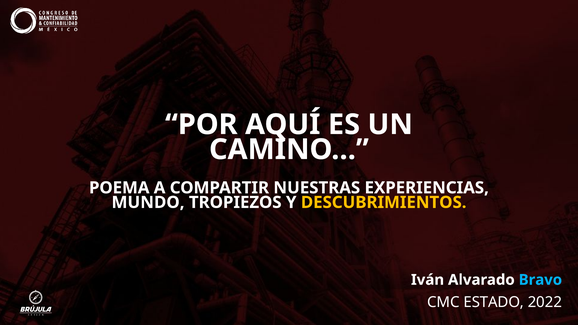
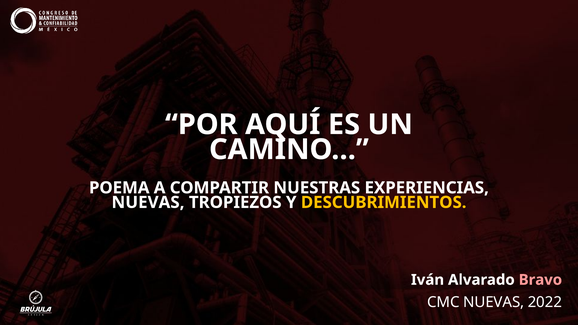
MUNDO: MUNDO -> NUEVAS (148, 202)
Bravo colour: light blue -> pink (540, 280)
CMC ESTADO: ESTADO -> NUEVAS (494, 302)
